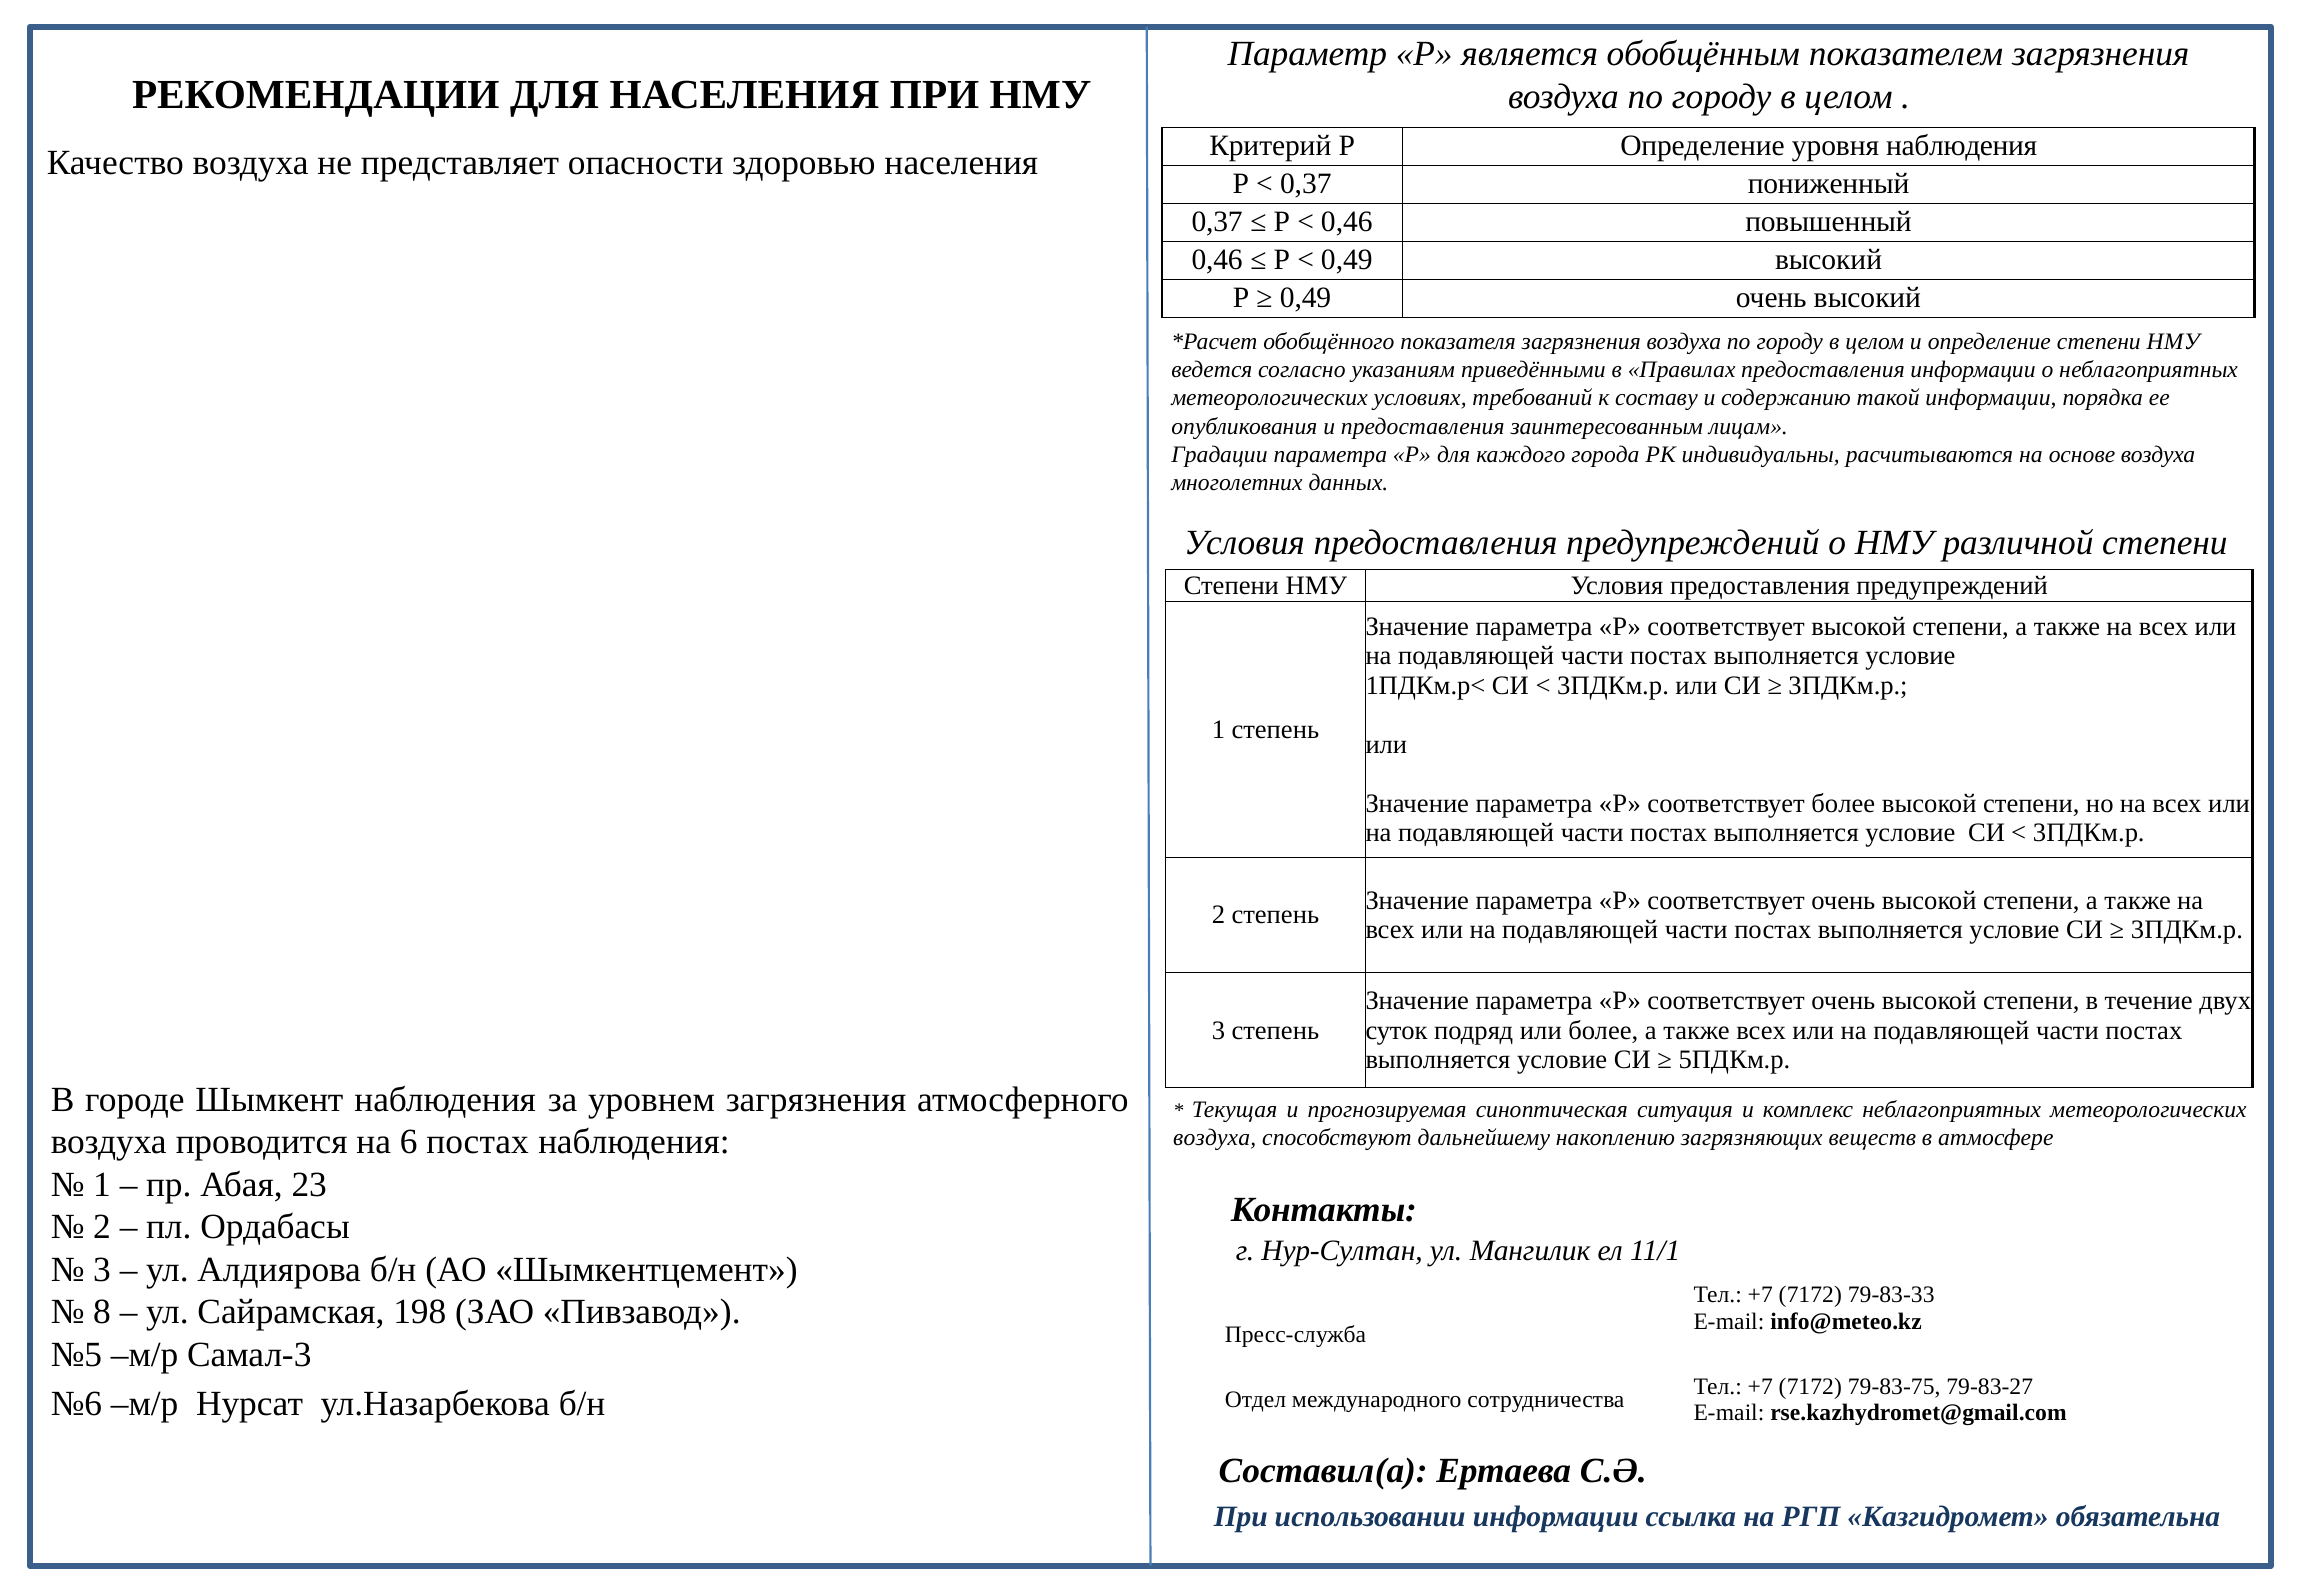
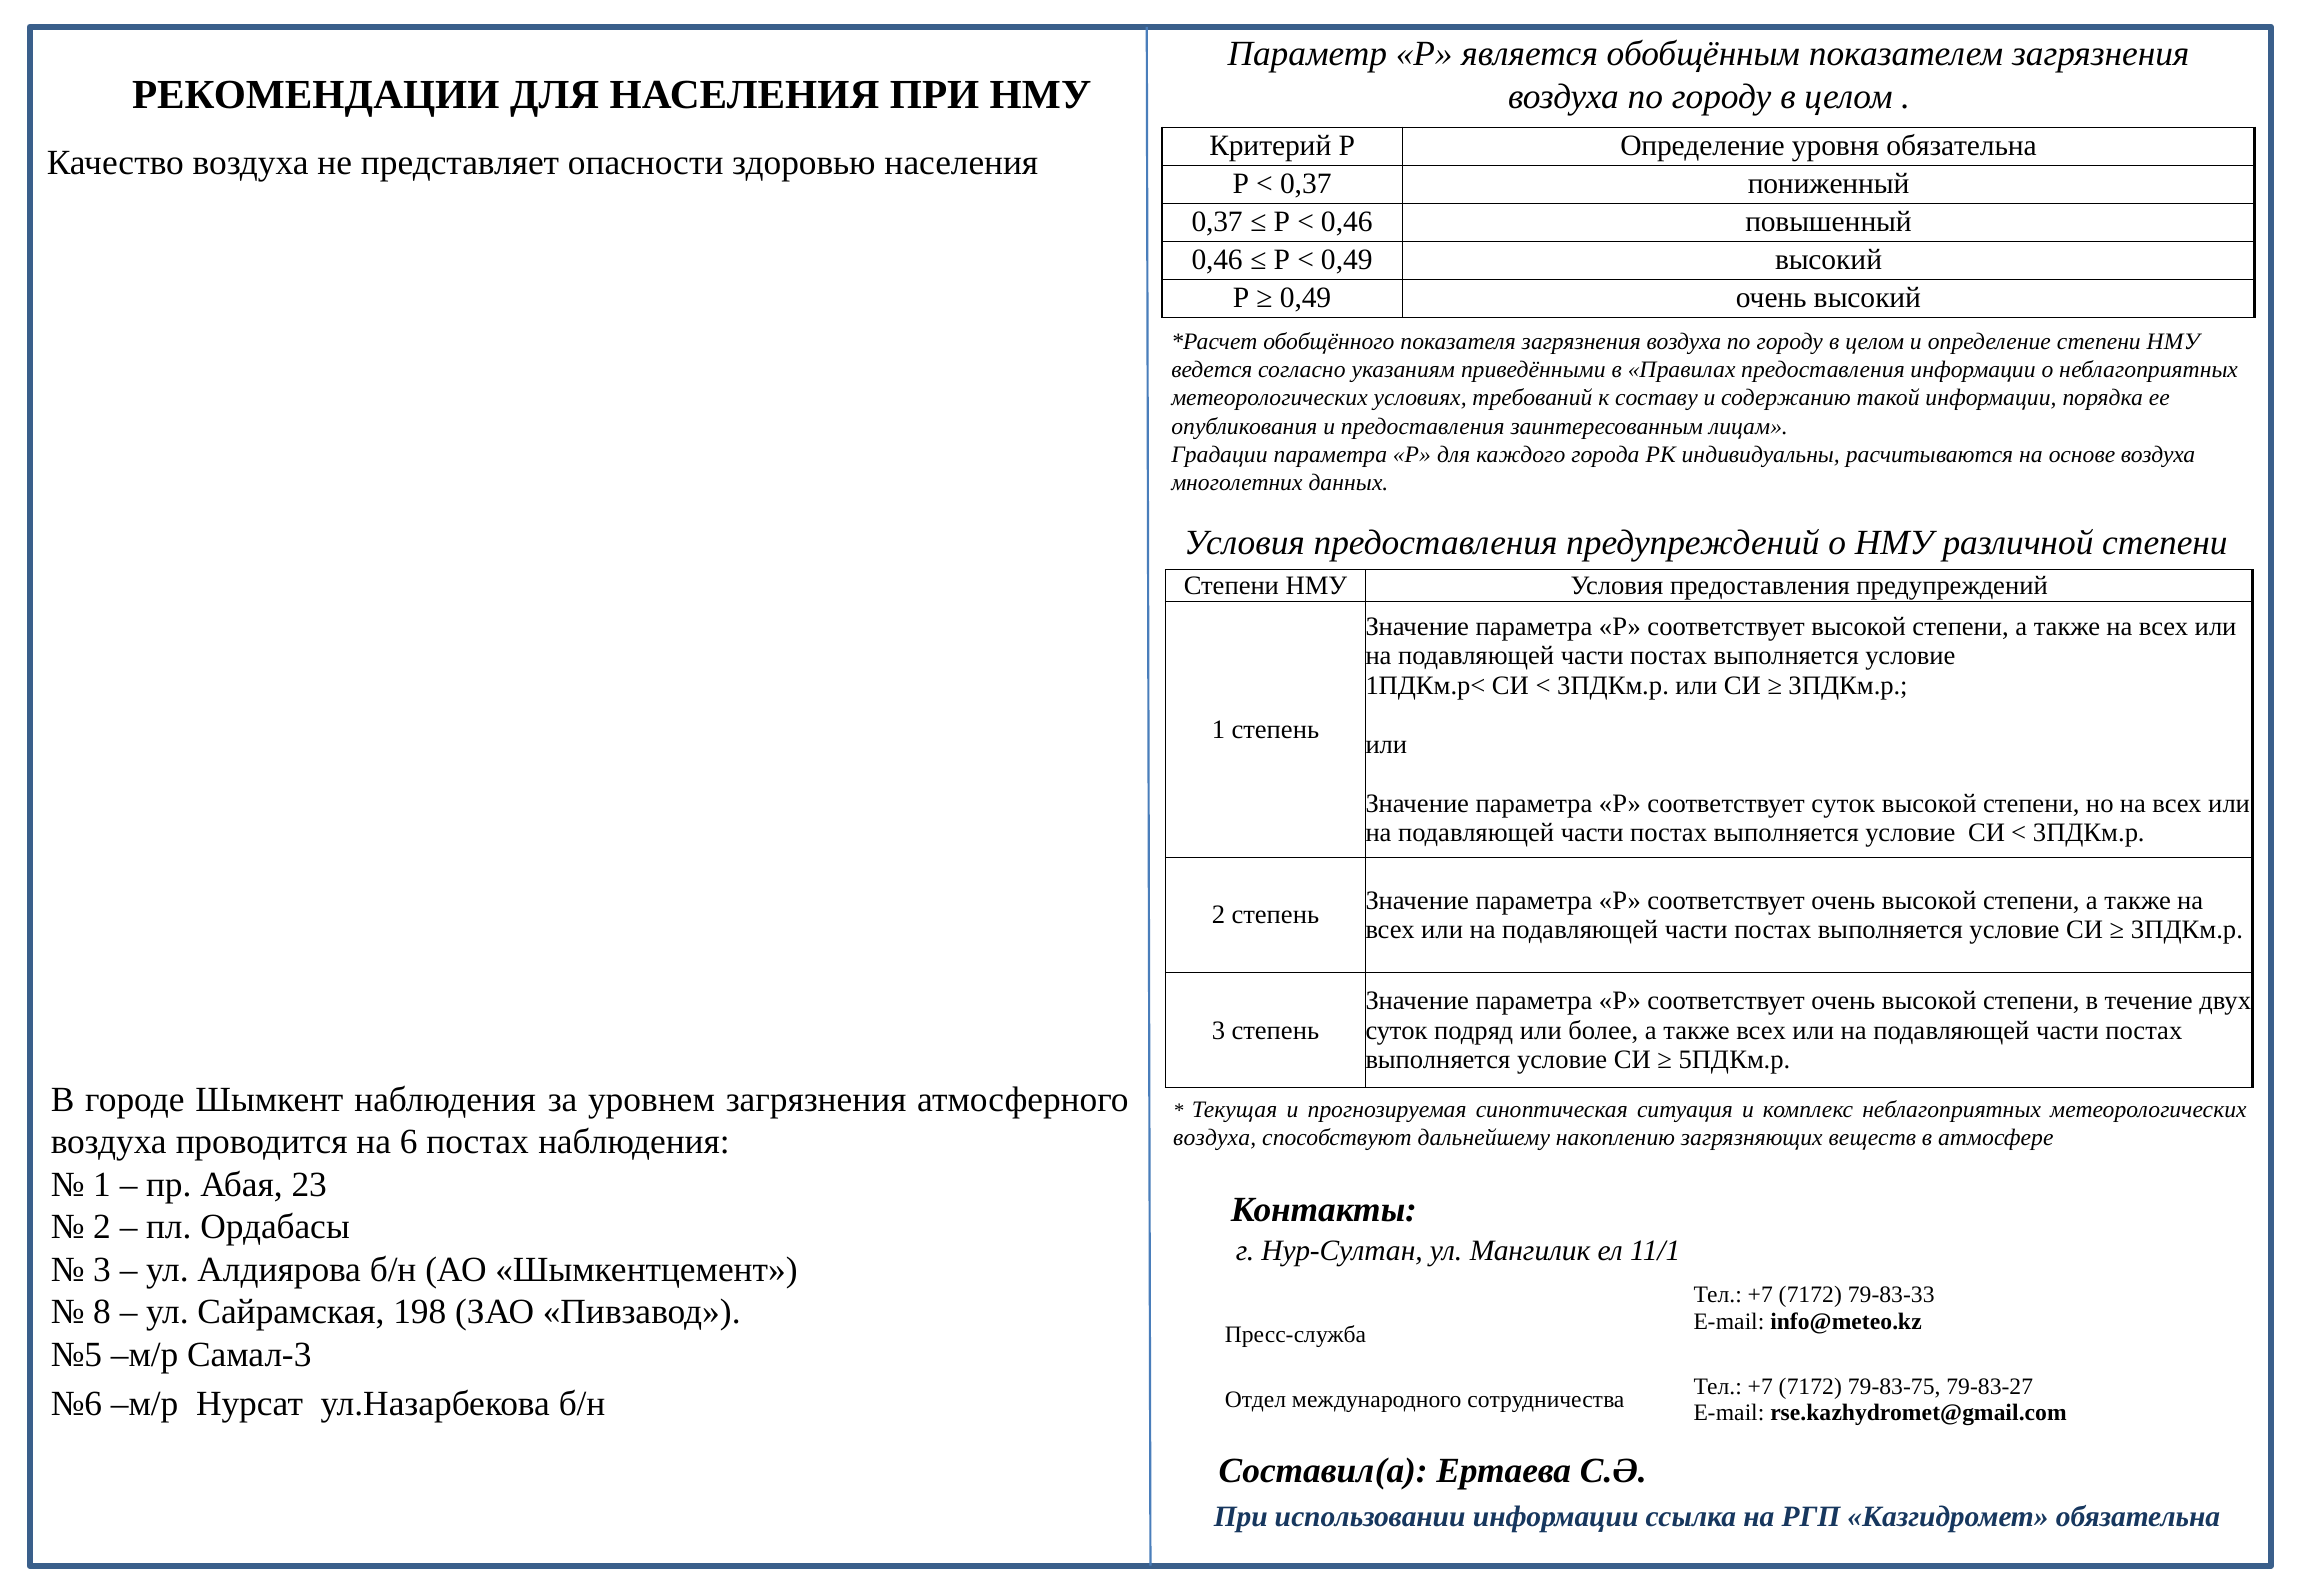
уровня наблюдения: наблюдения -> обязательна (1962, 146)
соответствует более: более -> суток (1843, 803)
